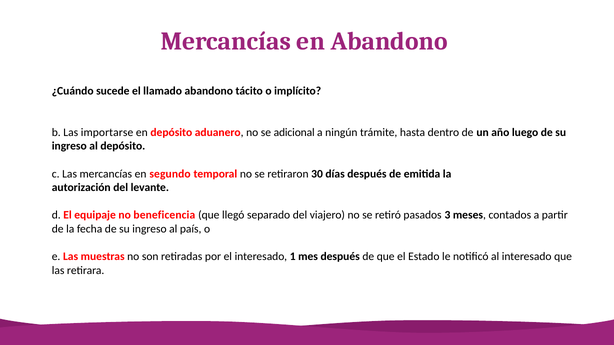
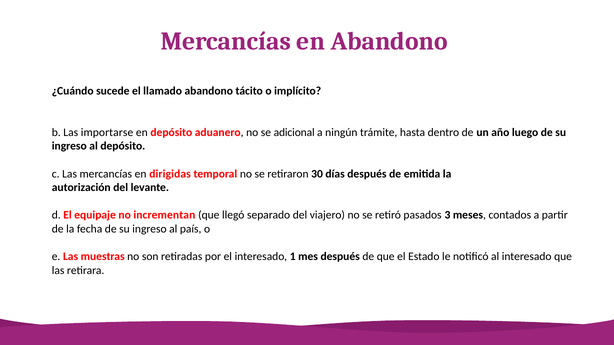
segundo: segundo -> dirigidas (170, 174)
beneficencia: beneficencia -> incrementan (164, 215)
